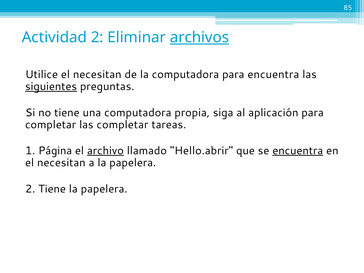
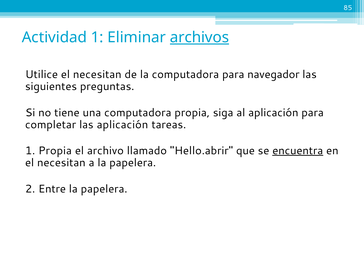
Actividad 2: 2 -> 1 (97, 37)
para encuentra: encuentra -> navegador (273, 75)
siguientes underline: present -> none (51, 87)
las completar: completar -> aplicación (122, 125)
1 Página: Página -> Propia (55, 151)
archivo underline: present -> none (105, 151)
2 Tiene: Tiene -> Entre (52, 189)
